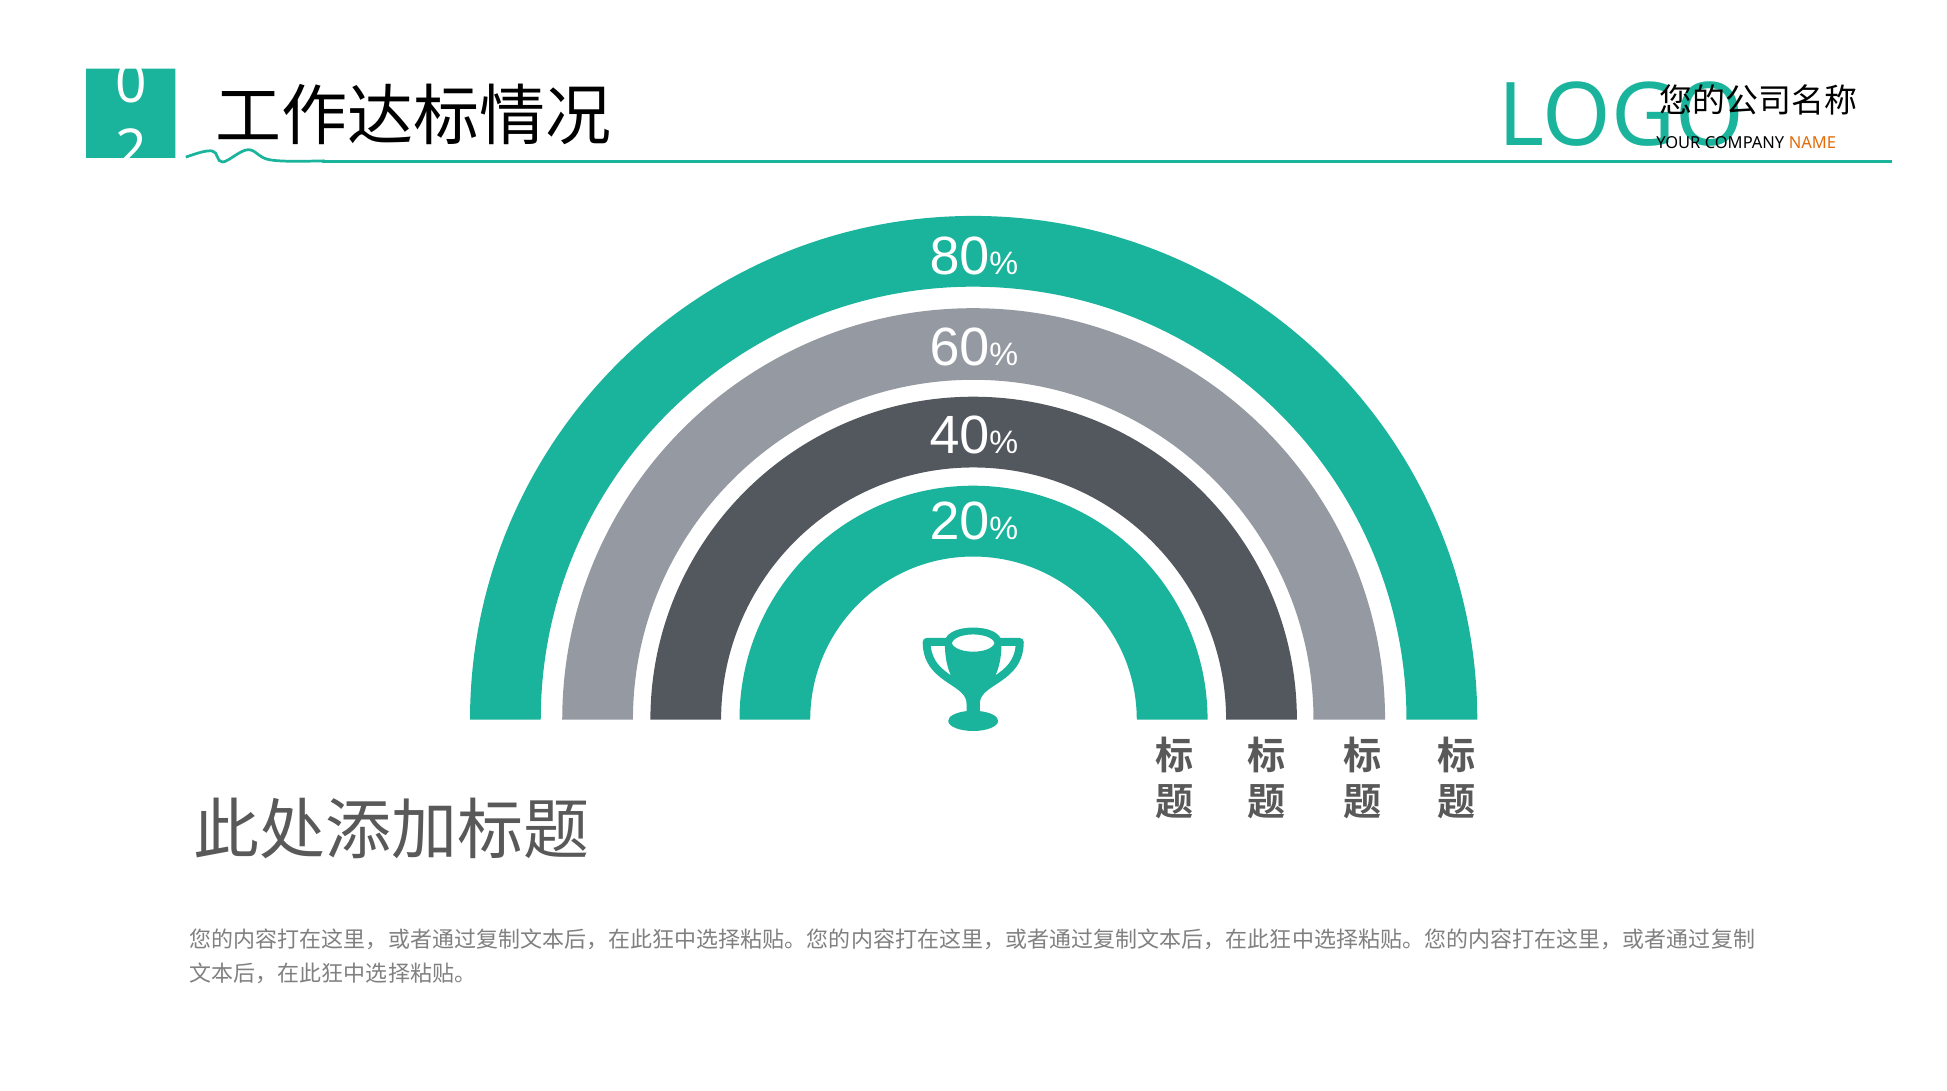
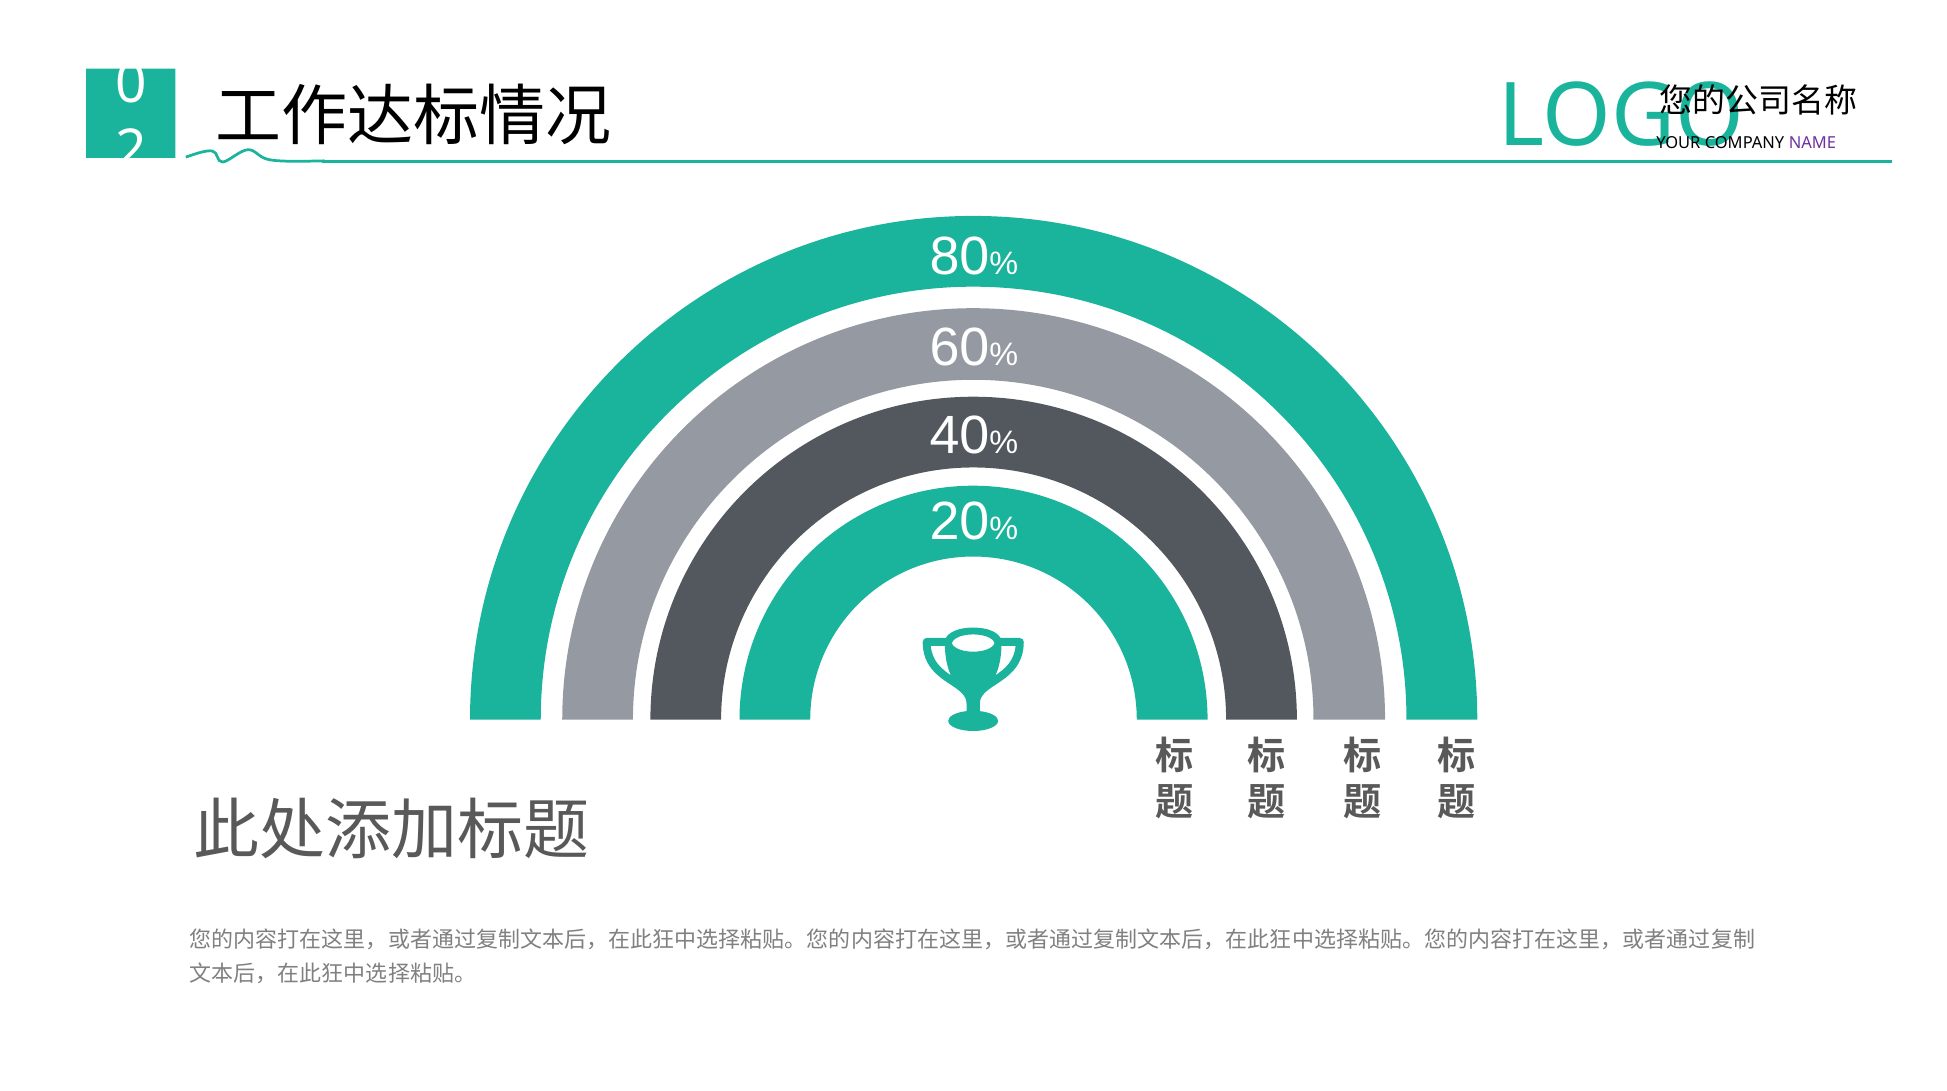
NAME colour: orange -> purple (1812, 143)
